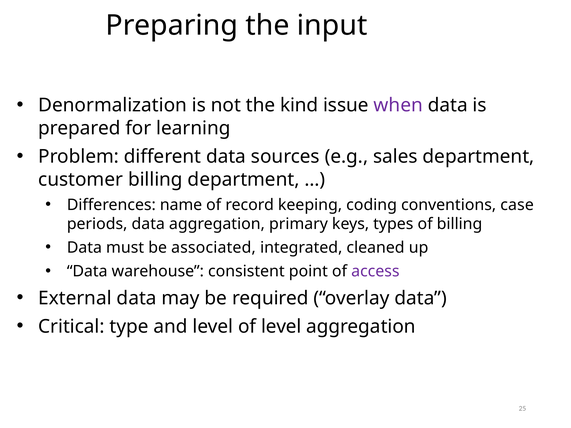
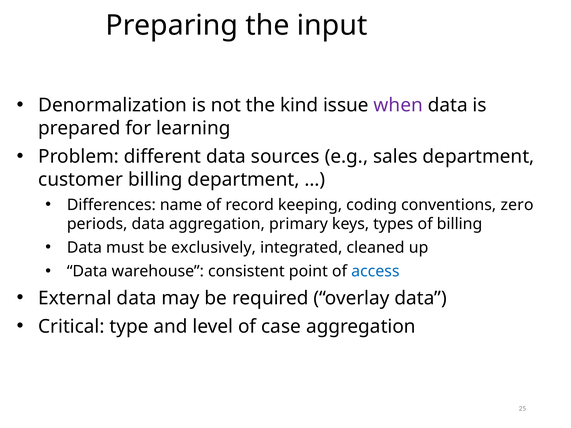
case: case -> zero (517, 205)
associated: associated -> exclusively (214, 248)
access colour: purple -> blue (375, 272)
of level: level -> case (281, 327)
